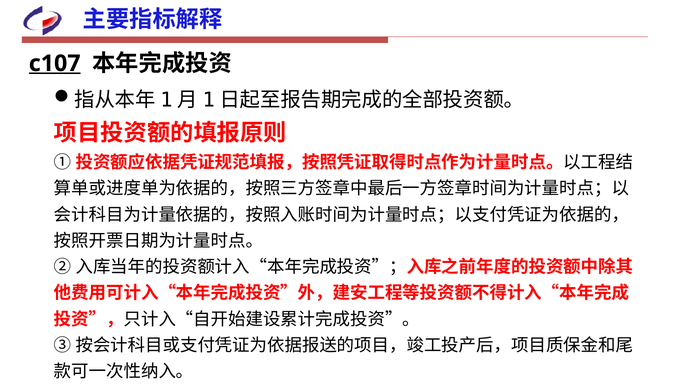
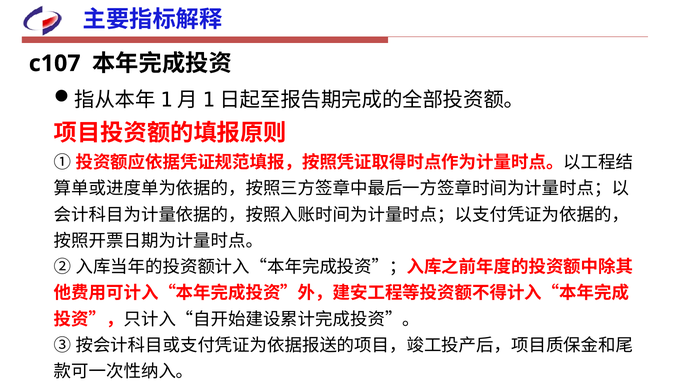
c107 underline: present -> none (55, 63)
